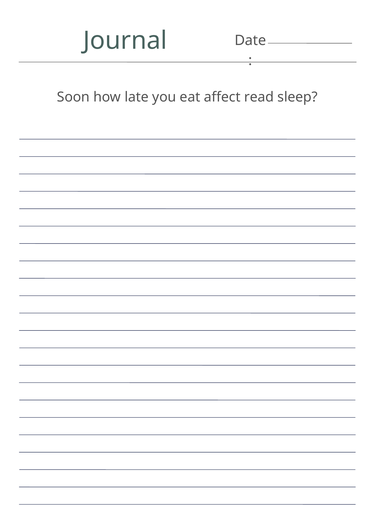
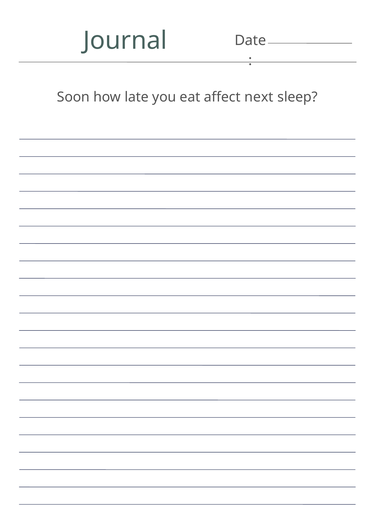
read: read -> next (259, 97)
